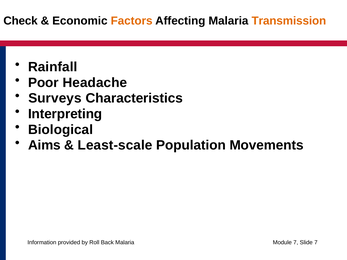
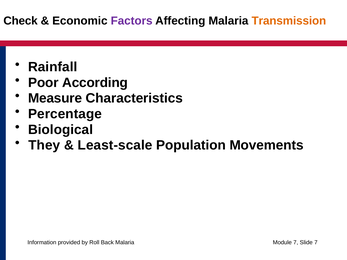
Factors colour: orange -> purple (132, 21)
Headache: Headache -> According (95, 83)
Surveys: Surveys -> Measure (55, 98)
Interpreting: Interpreting -> Percentage (65, 114)
Aims: Aims -> They (44, 145)
